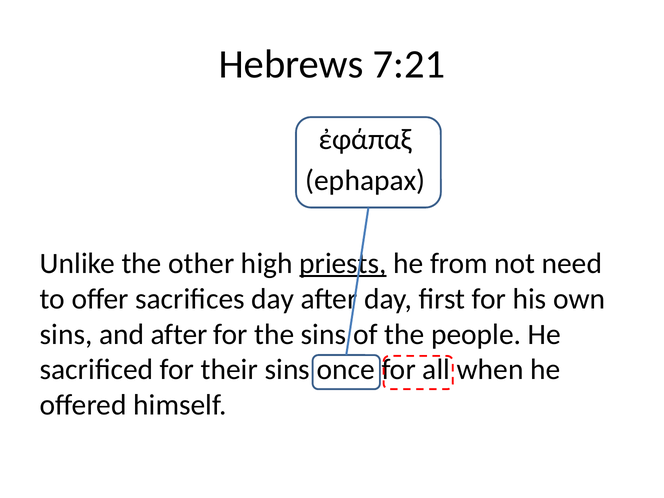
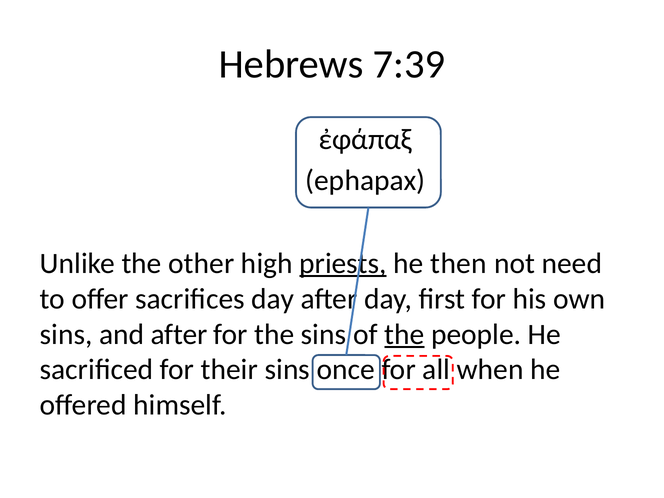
7:21: 7:21 -> 7:39 (409, 64)
from: from -> then (459, 263)
the underline: none -> present (404, 334)
